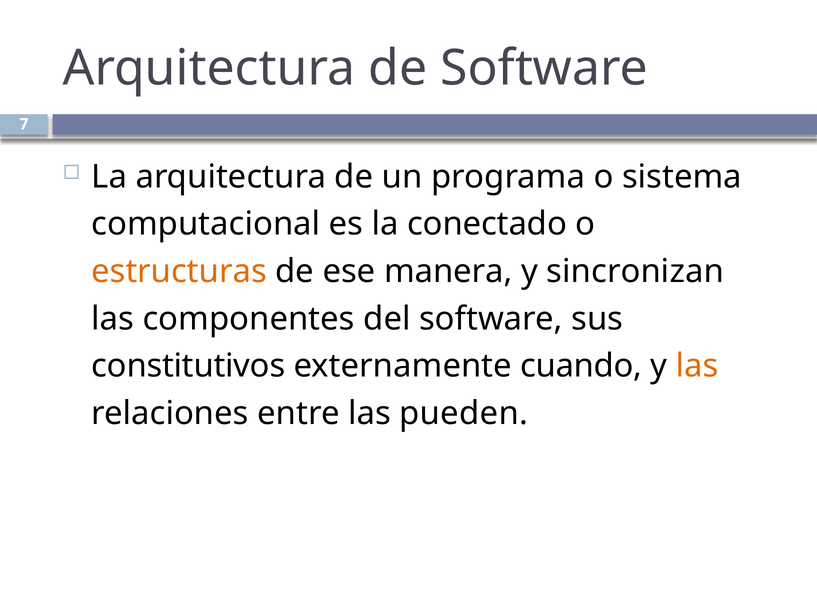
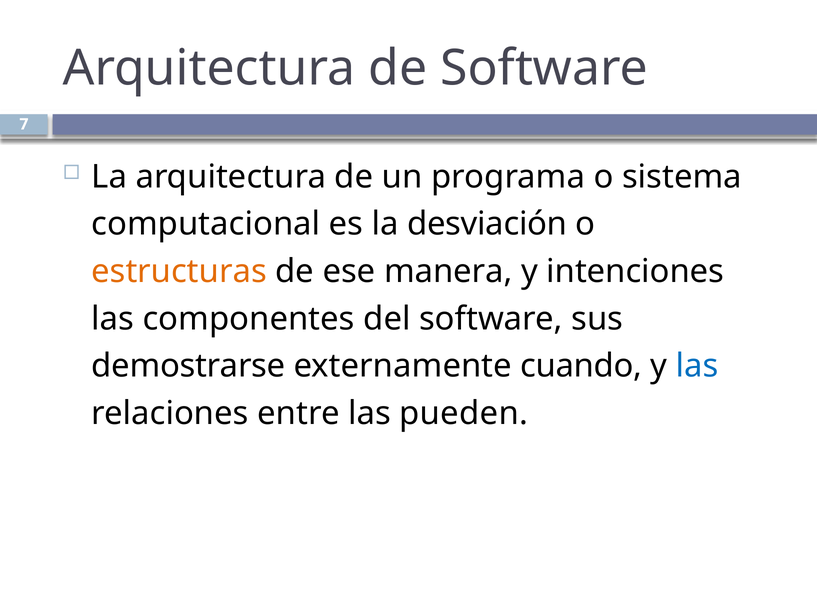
conectado: conectado -> desviación (487, 224)
sincronizan: sincronizan -> intenciones (635, 272)
constitutivos: constitutivos -> demostrarse (188, 366)
las colour: orange -> blue (697, 366)
